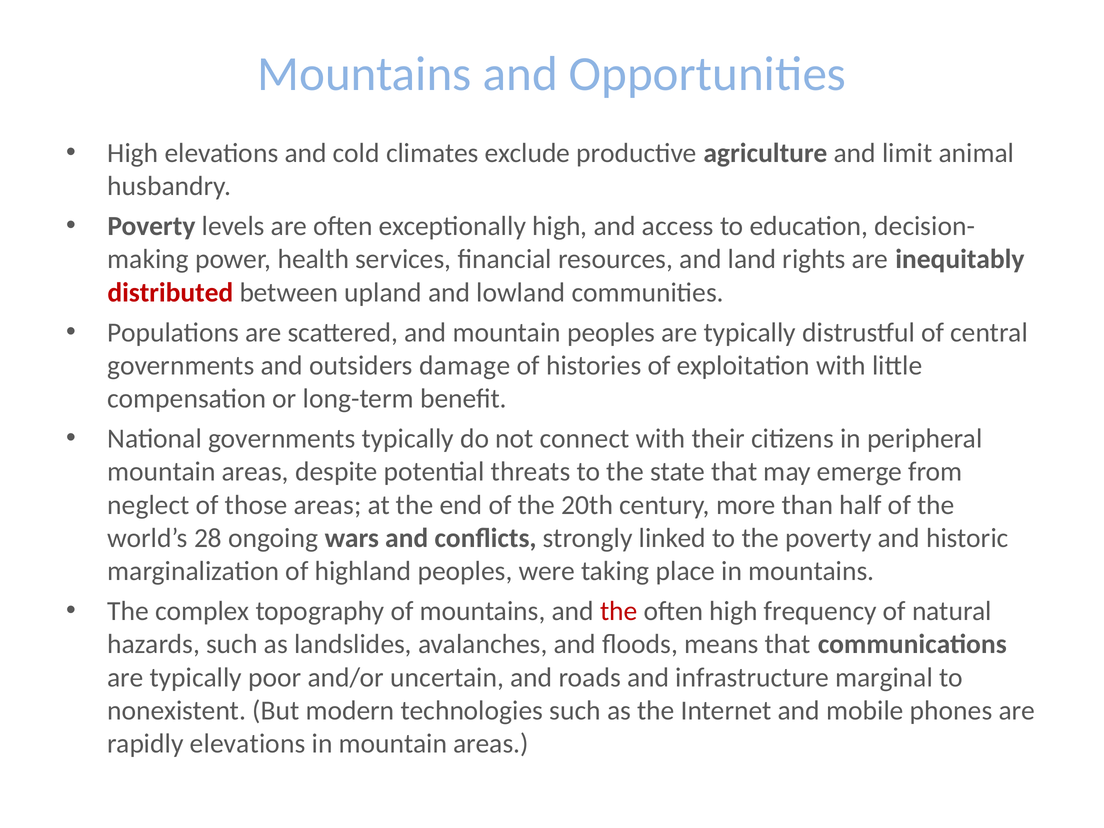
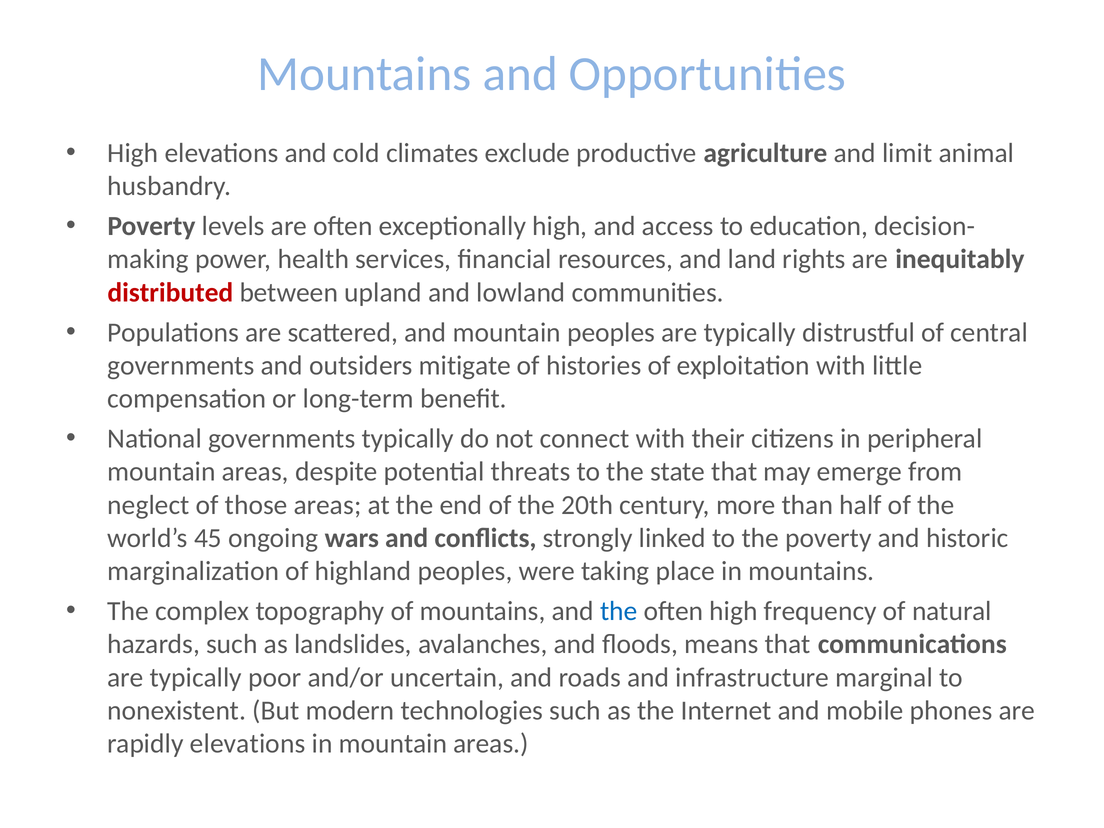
damage: damage -> mitigate (465, 366)
28: 28 -> 45 (208, 538)
the colour: red -> blue (619, 611)
